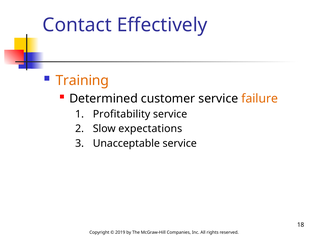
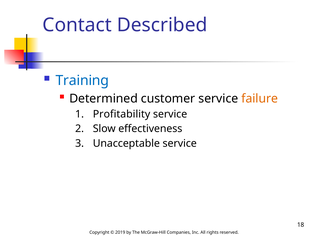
Effectively: Effectively -> Described (162, 25)
Training colour: orange -> blue (82, 80)
expectations: expectations -> effectiveness (150, 128)
